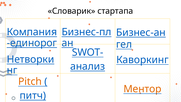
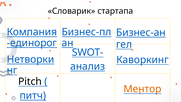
Pitch colour: orange -> black (30, 81)
